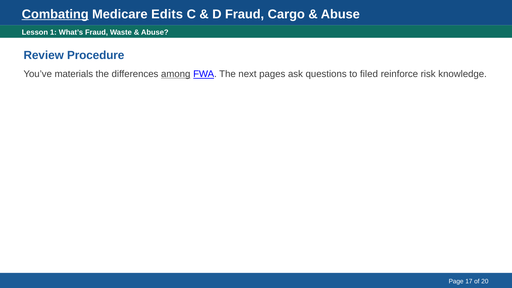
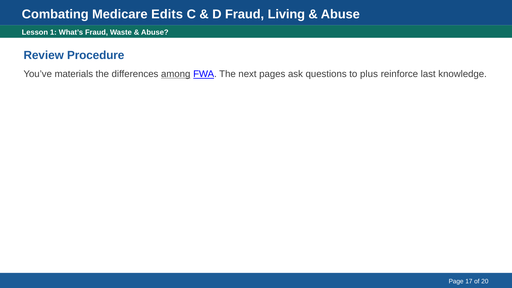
Combating underline: present -> none (55, 14)
Cargo: Cargo -> Living (286, 14)
filed: filed -> plus (369, 74)
risk: risk -> last (428, 74)
